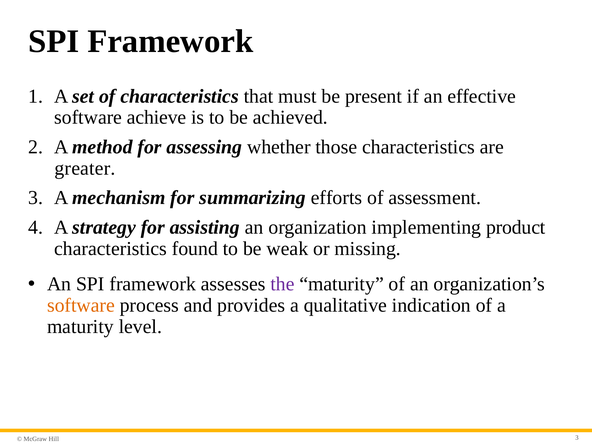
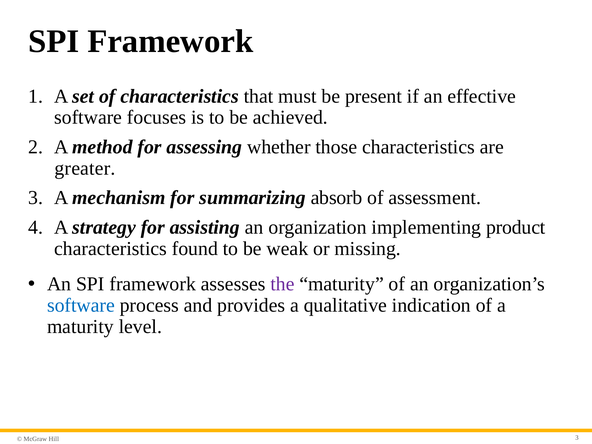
achieve: achieve -> focuses (157, 117)
efforts: efforts -> absorb (337, 198)
software colour: orange -> blue (81, 305)
